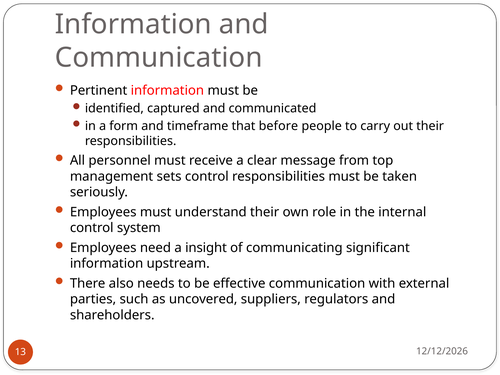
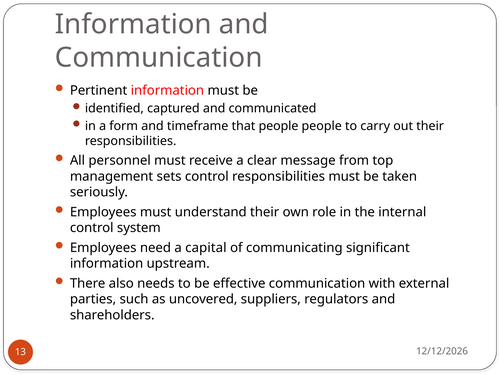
that before: before -> people (279, 126)
insight: insight -> capital (206, 248)
